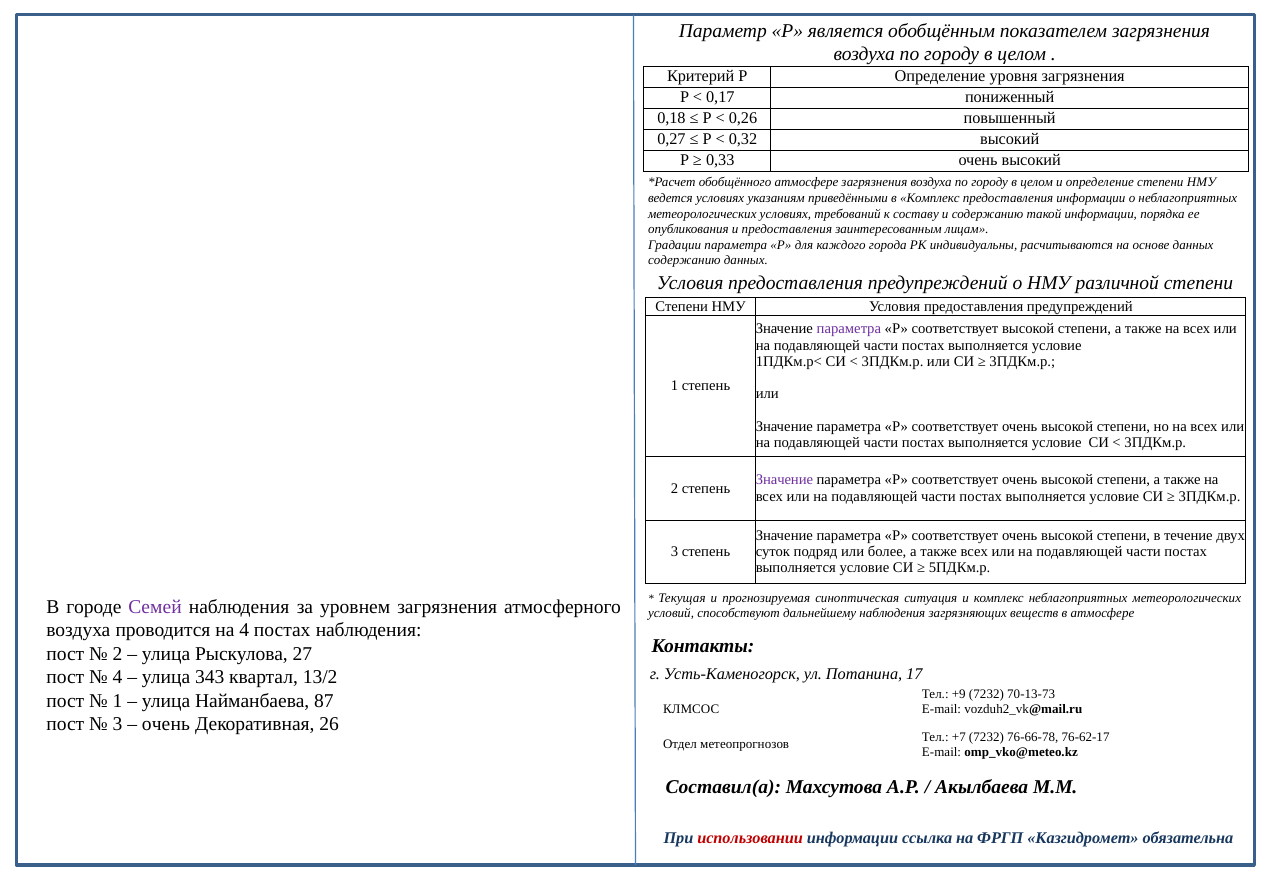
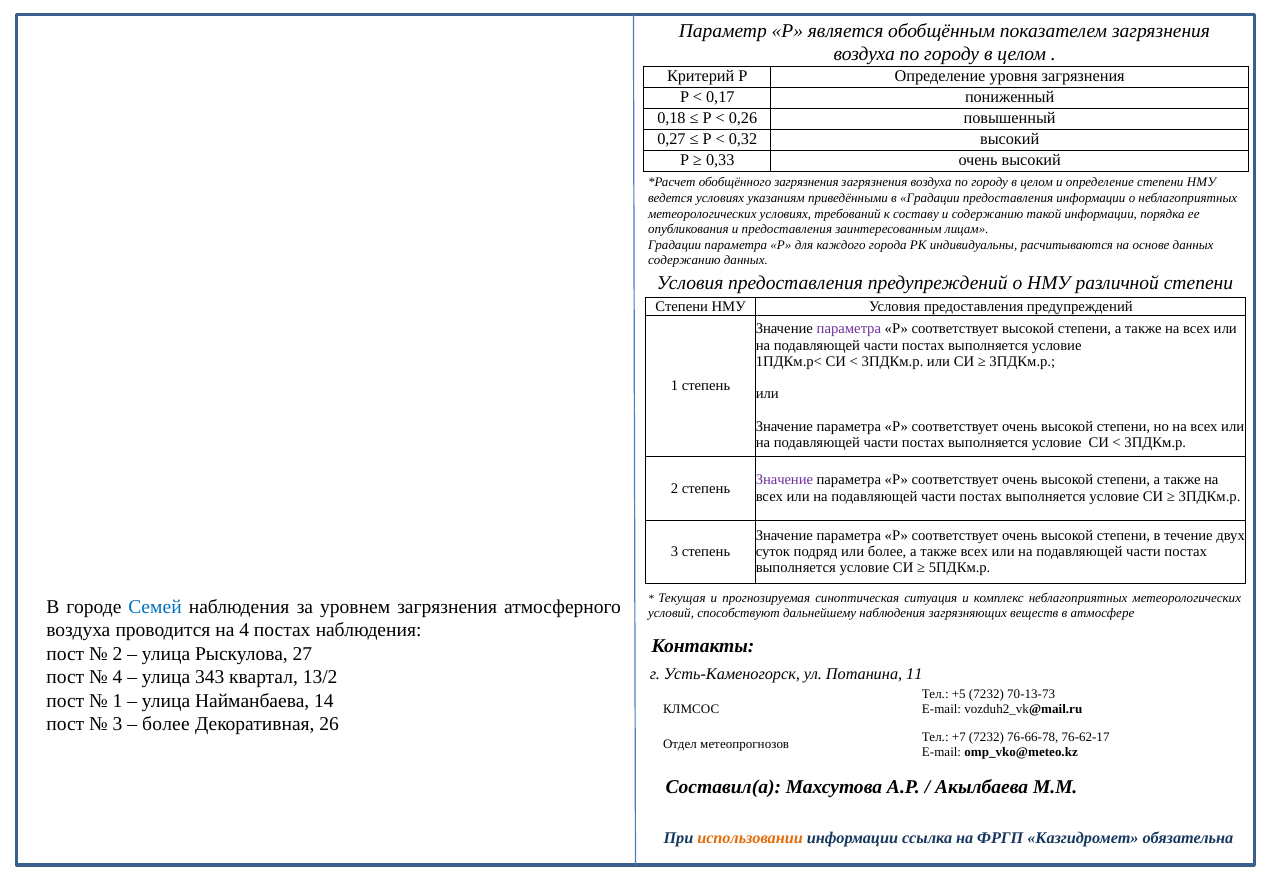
обобщённого атмосфере: атмосфере -> загрязнения (807, 183)
в Комплекс: Комплекс -> Градации (930, 198)
Семей colour: purple -> blue (155, 607)
17: 17 -> 11 (914, 674)
+9: +9 -> +5 (959, 694)
87: 87 -> 14 (324, 701)
очень: очень -> более (166, 724)
использовании colour: red -> orange (750, 838)
